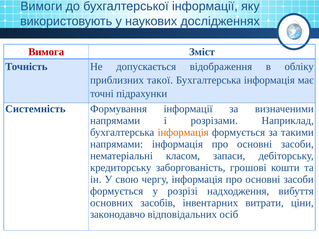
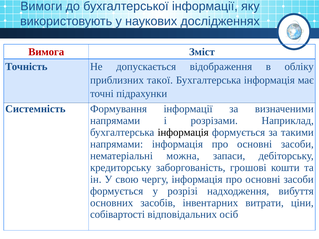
інформація colour: orange -> black (183, 132)
класом: класом -> можна (183, 156)
законодавчо: законодавчо -> собівартості (118, 215)
